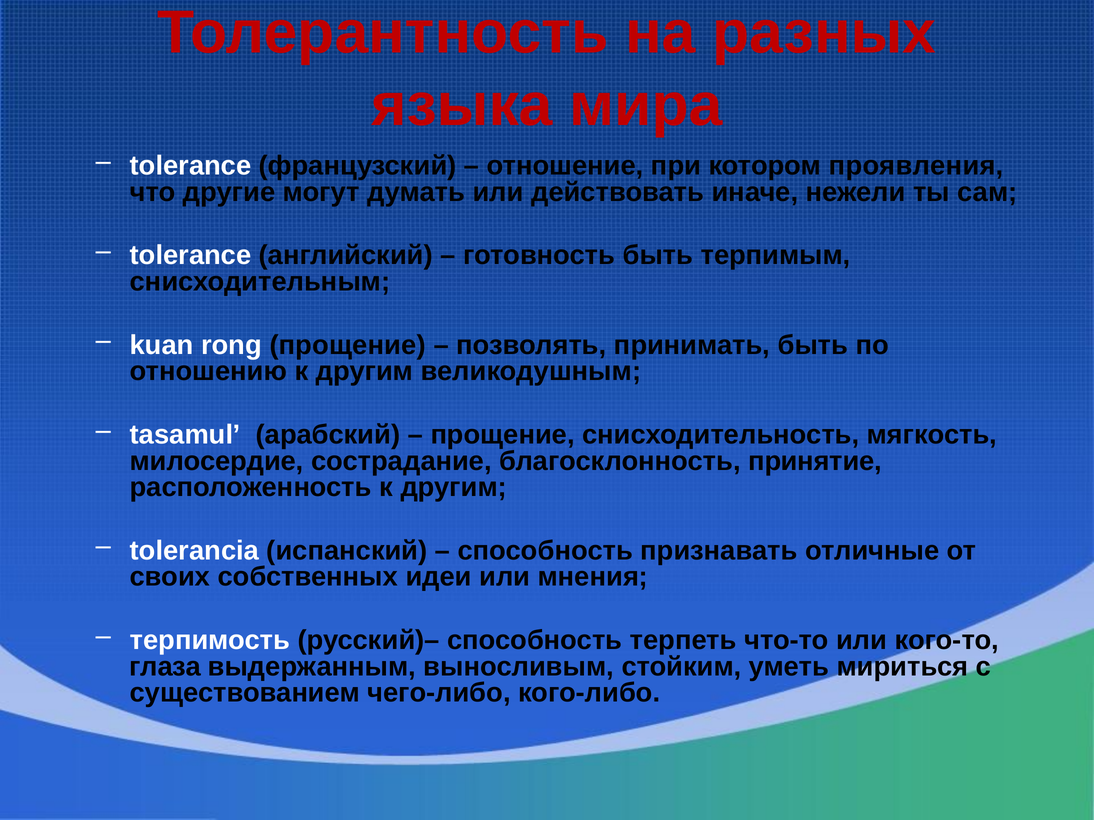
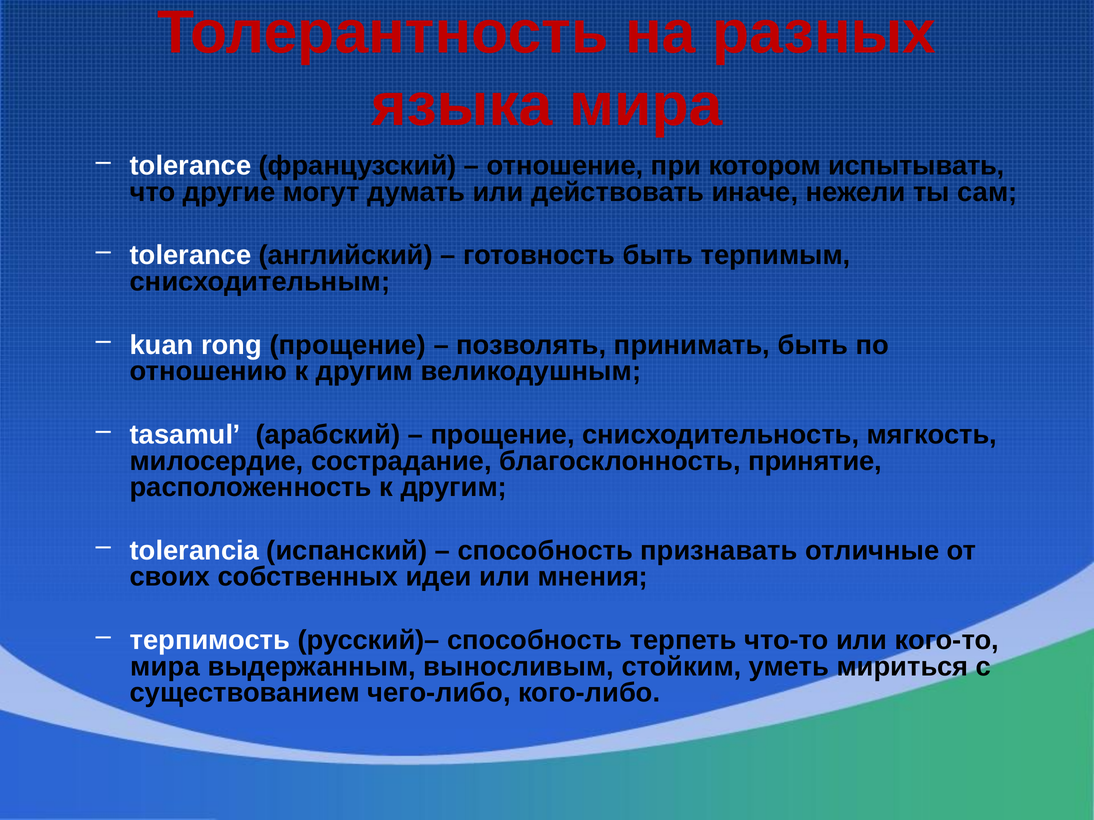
проявления: проявления -> испытывать (916, 166)
глаза: глаза -> мира (165, 667)
